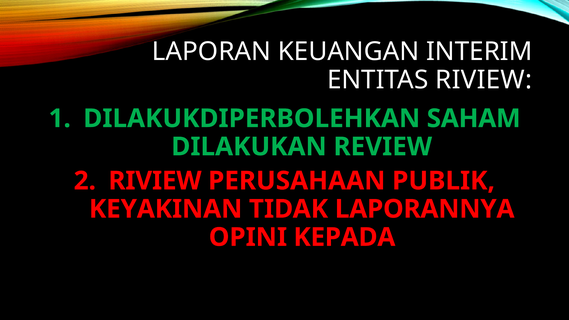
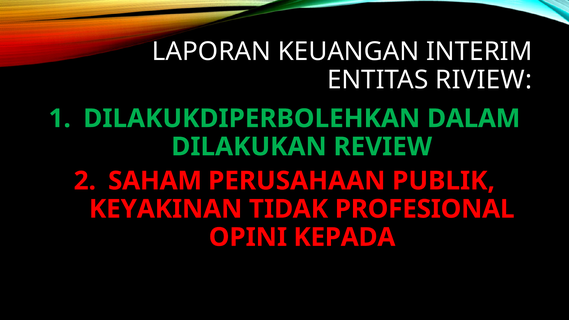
SAHAM: SAHAM -> DALAM (474, 119)
RIVIEW: RIVIEW -> SAHAM (155, 181)
LAPORANNYA: LAPORANNYA -> PROFESIONAL (425, 209)
